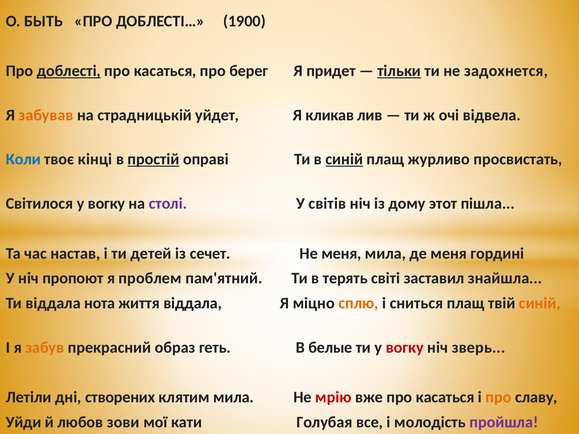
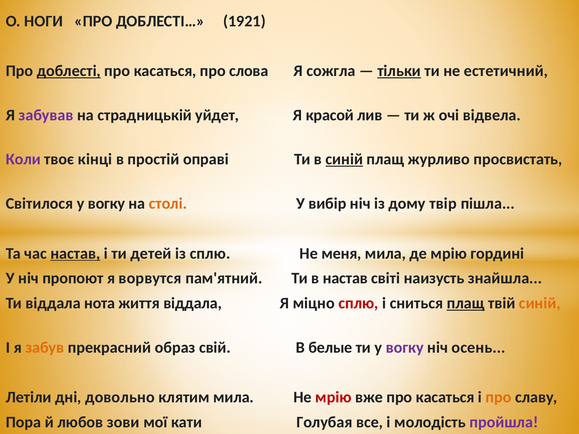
БЫТЬ: БЫТЬ -> НОГИ (44, 21)
1900: 1900 -> 1921 (244, 21)
берег: берег -> слова (249, 71)
придет: придет -> сожгла (331, 71)
задохнется: задохнется -> естетичний (506, 71)
забував colour: orange -> purple (46, 115)
Я кликав: кликав -> красой (330, 115)
Коли colour: blue -> purple (23, 159)
простій underline: present -> none (153, 159)
столі colour: purple -> orange (168, 204)
світів: світів -> вибір (327, 204)
этот: этот -> твір (443, 204)
настав underline: none -> present (75, 254)
із сечет: сечет -> сплю (210, 254)
де меня: меня -> мрію (449, 254)
проблем: проблем -> ворвутся (150, 278)
в терять: терять -> настав (345, 278)
заставил: заставил -> наизусть (434, 278)
сплю colour: orange -> red (358, 303)
плащ underline: none -> present (466, 303)
геть: геть -> свій (215, 348)
вогку colour: red -> purple (405, 348)
зверь: зверь -> осень (479, 348)
створених: створених -> довольно (120, 398)
Уйди: Уйди -> Пора (23, 422)
